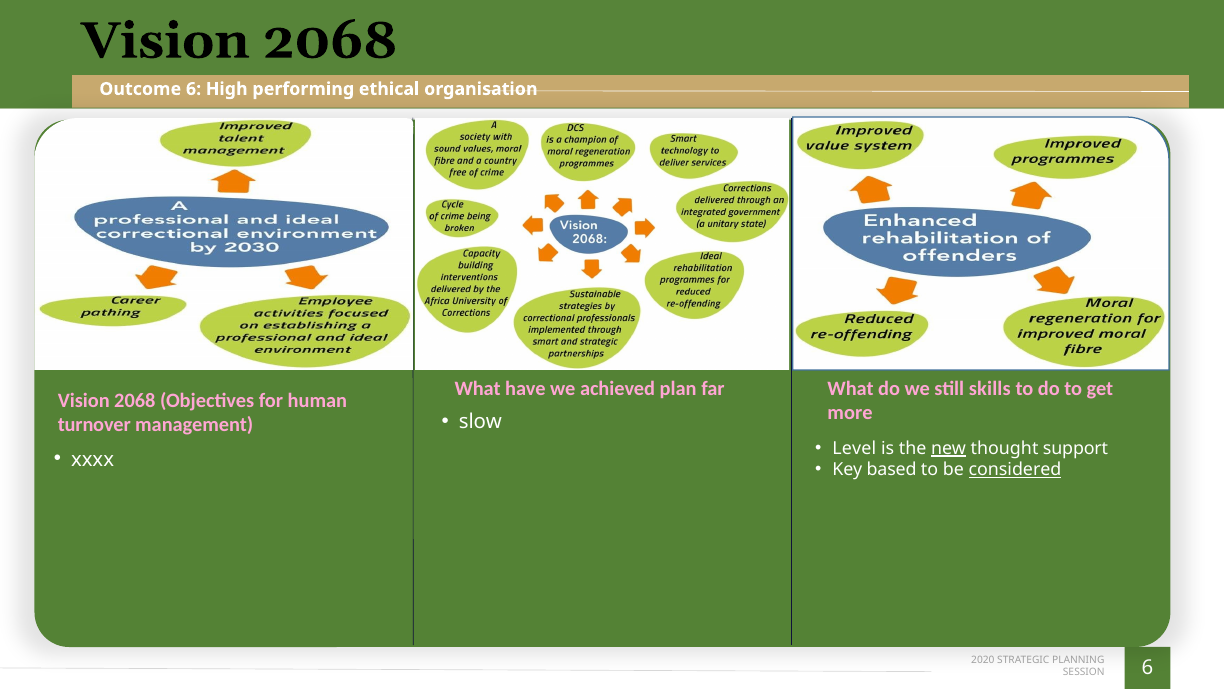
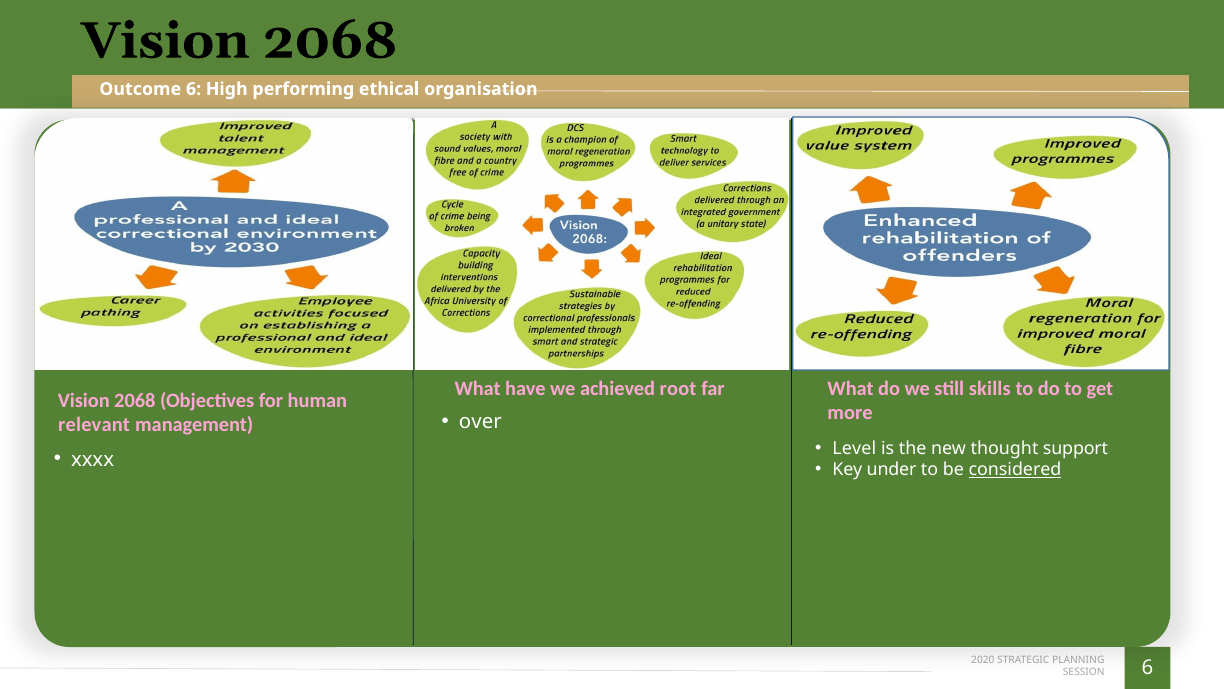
plan: plan -> root (678, 389)
turnover: turnover -> relevant (94, 425)
slow: slow -> over (480, 422)
new underline: present -> none (949, 448)
based: based -> under (892, 469)
